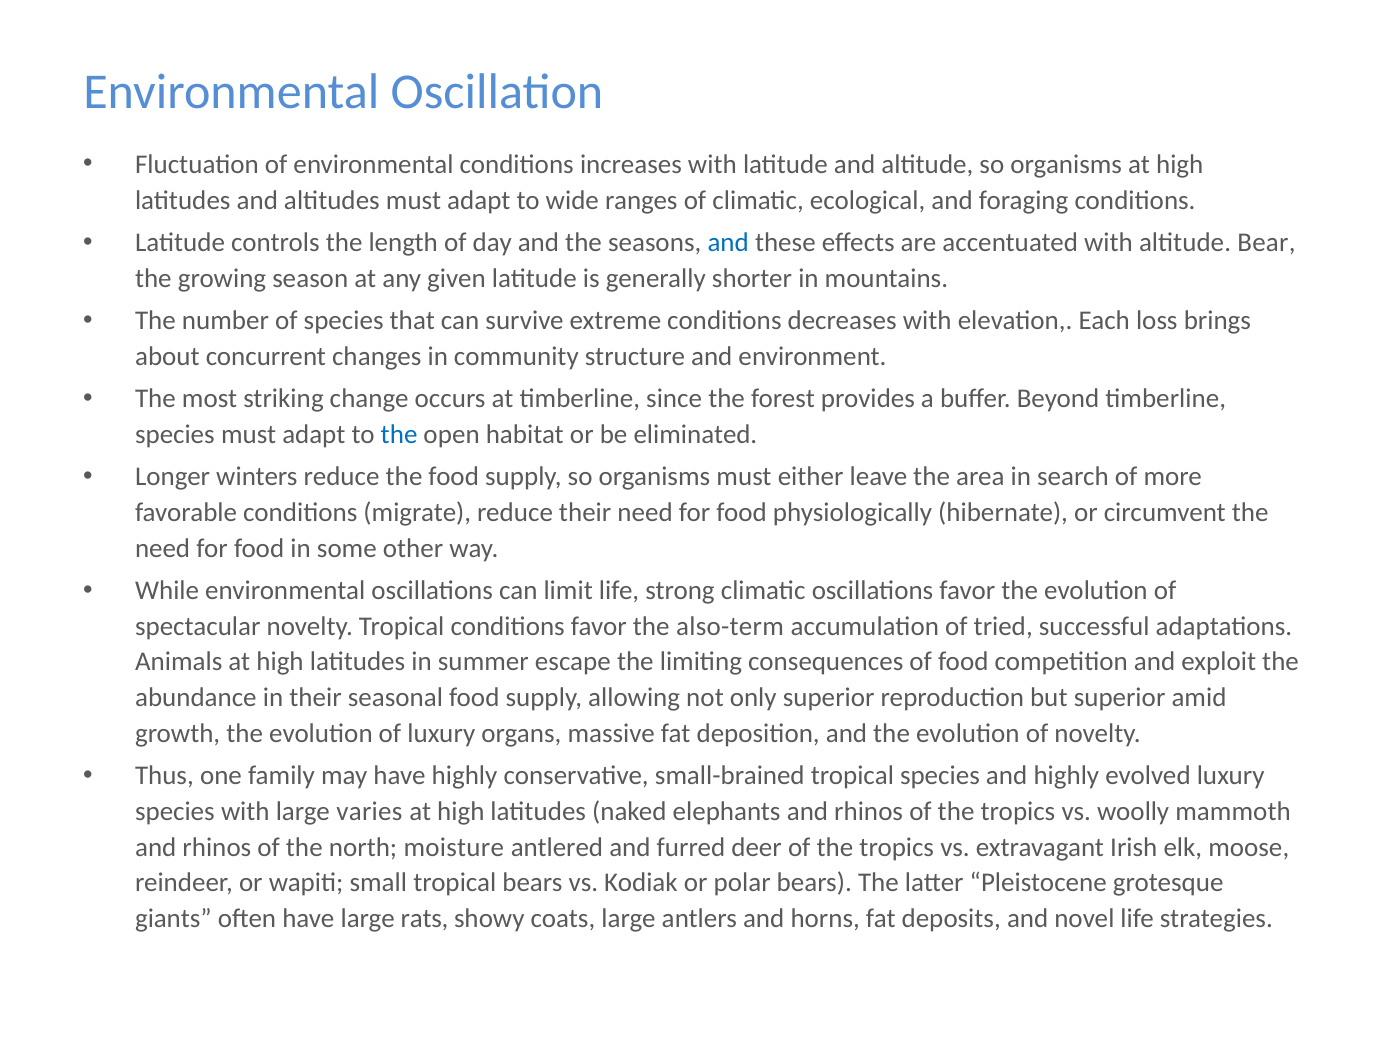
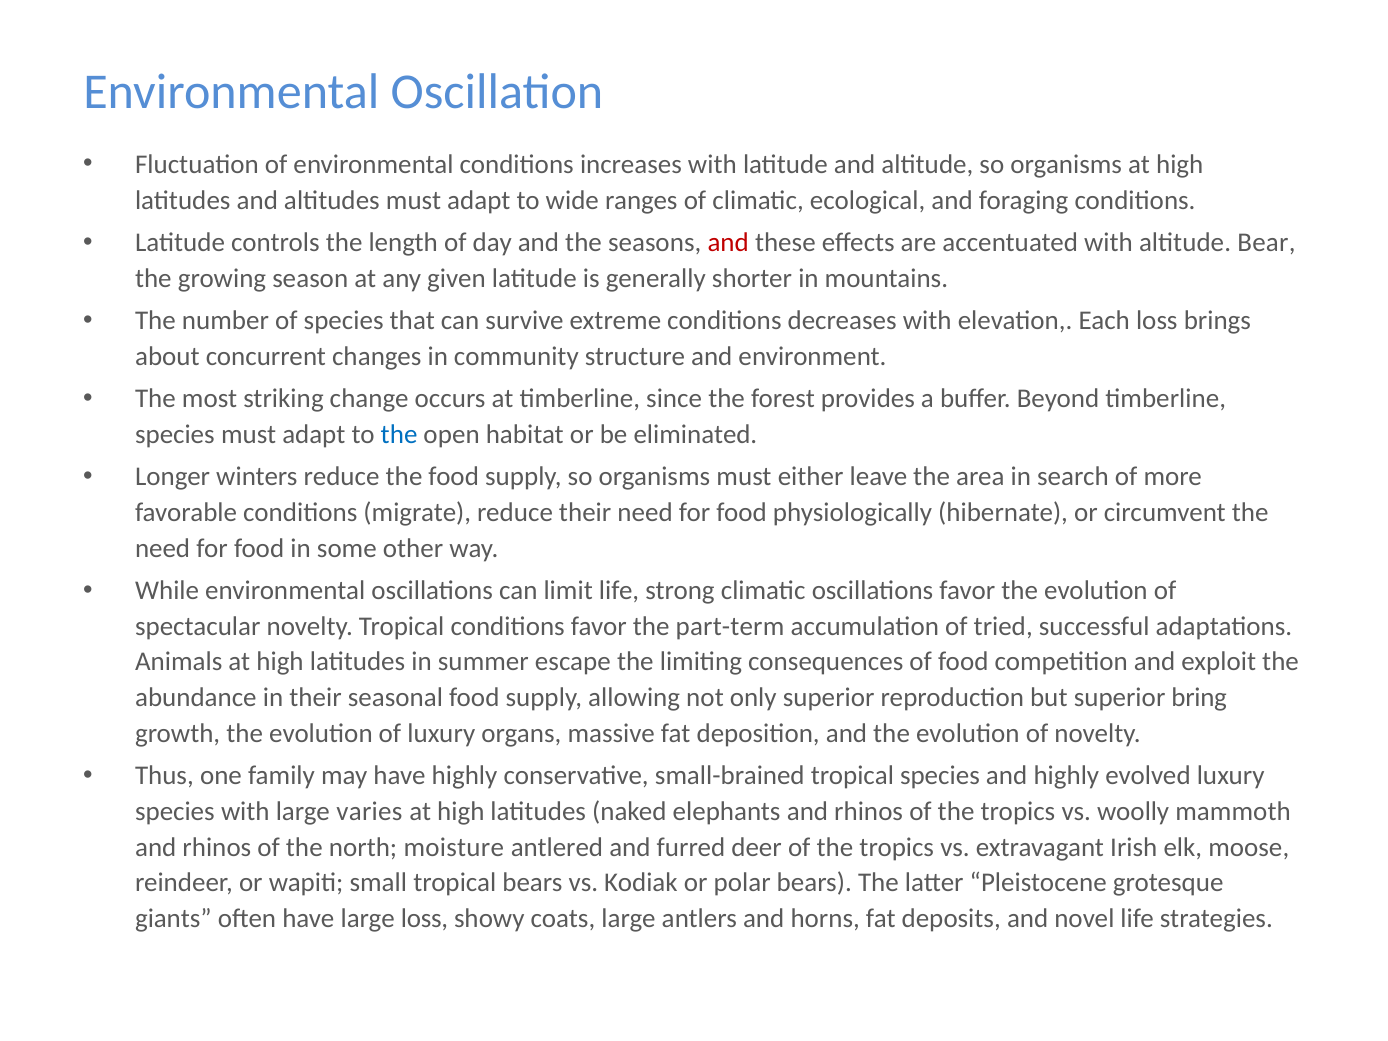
and colour: blue -> red (728, 243)
also-term: also-term -> part-term (730, 626)
amid: amid -> bring (1199, 698)
large rats: rats -> loss (424, 918)
